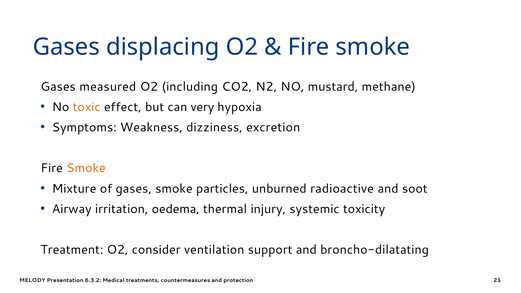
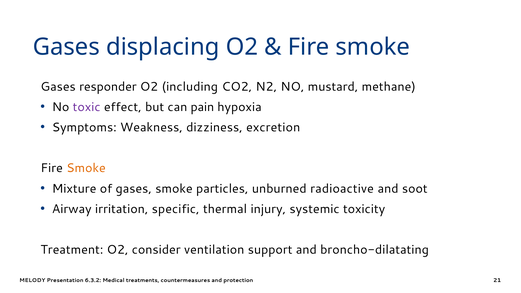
measured: measured -> responder (108, 87)
toxic colour: orange -> purple (87, 107)
very: very -> pain (202, 107)
oedema: oedema -> specific (176, 209)
